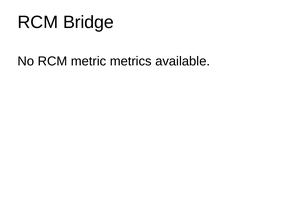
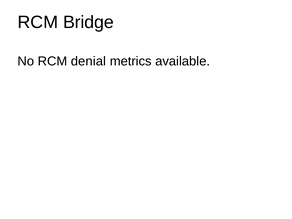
metric: metric -> denial (88, 61)
